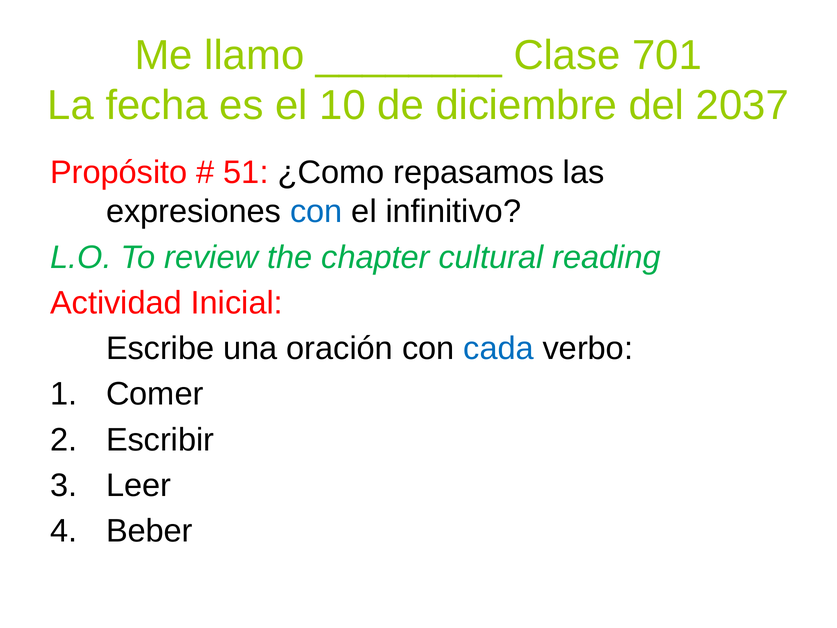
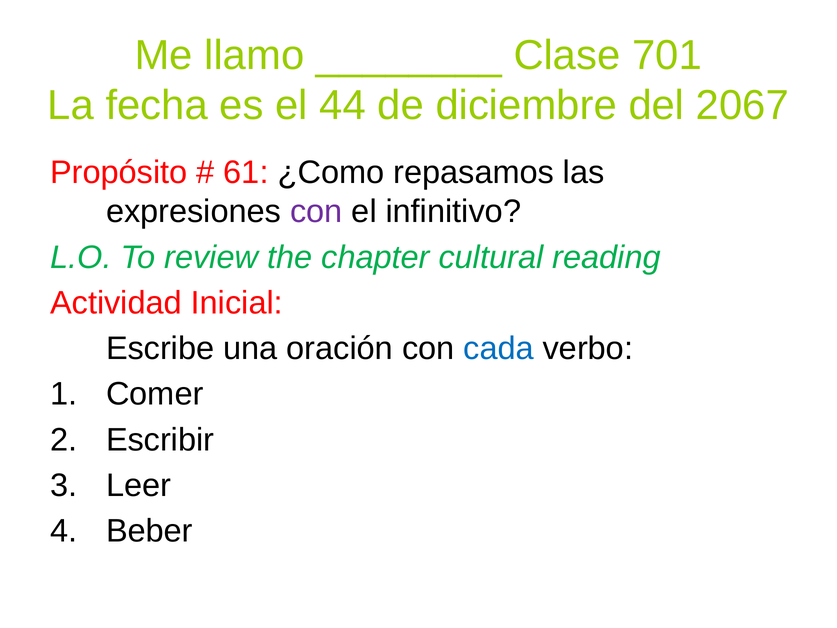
10: 10 -> 44 (343, 105)
2037: 2037 -> 2067 (742, 105)
51: 51 -> 61 (246, 172)
con colour: blue -> purple (316, 212)
